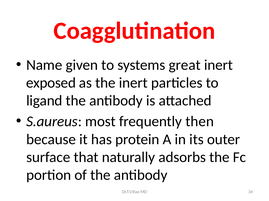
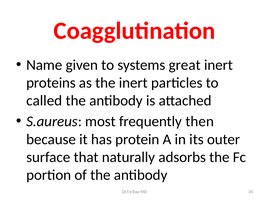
exposed: exposed -> proteins (51, 83)
ligand: ligand -> called (44, 101)
